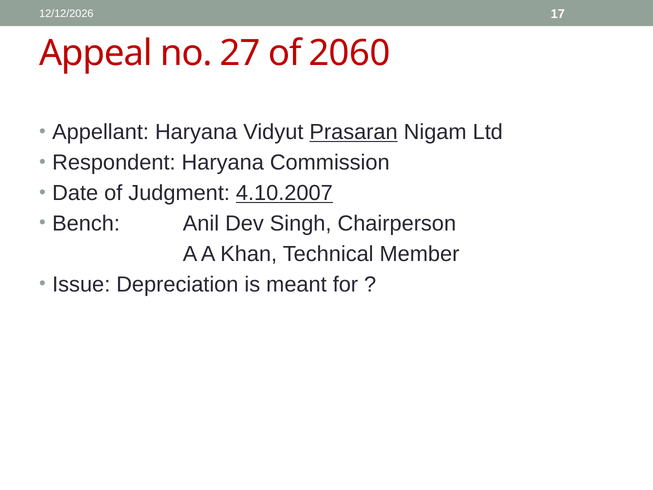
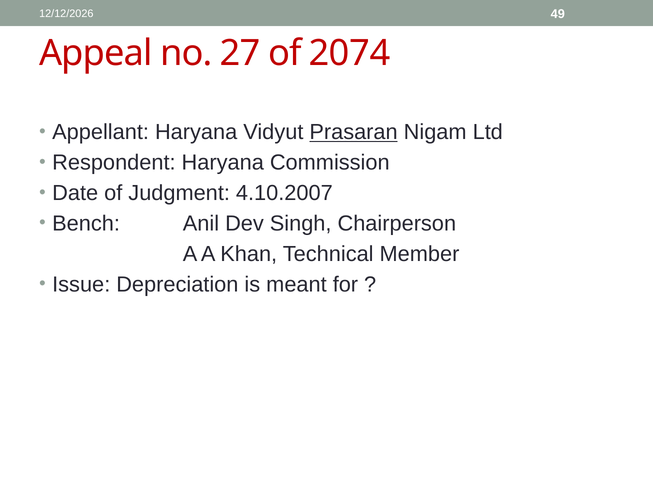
17: 17 -> 49 (558, 14)
2060: 2060 -> 2074 (350, 53)
4.10.2007 underline: present -> none (284, 193)
